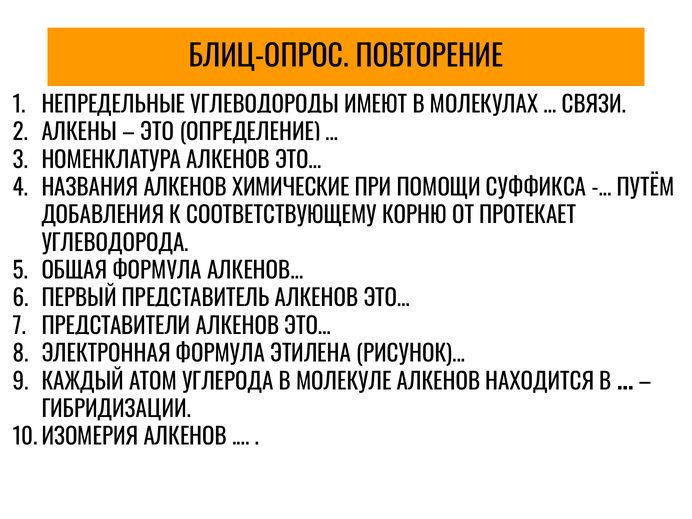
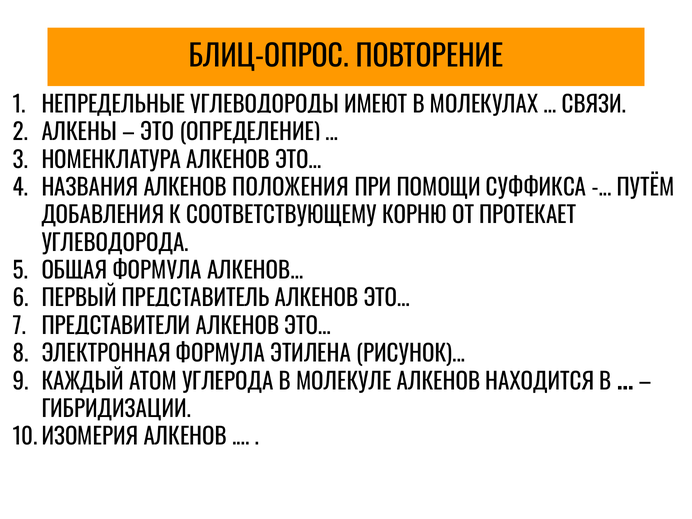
ХИМИЧЕСКИЕ: ХИМИЧЕСКИЕ -> ПОЛОЖЕНИЯ (291, 188)
